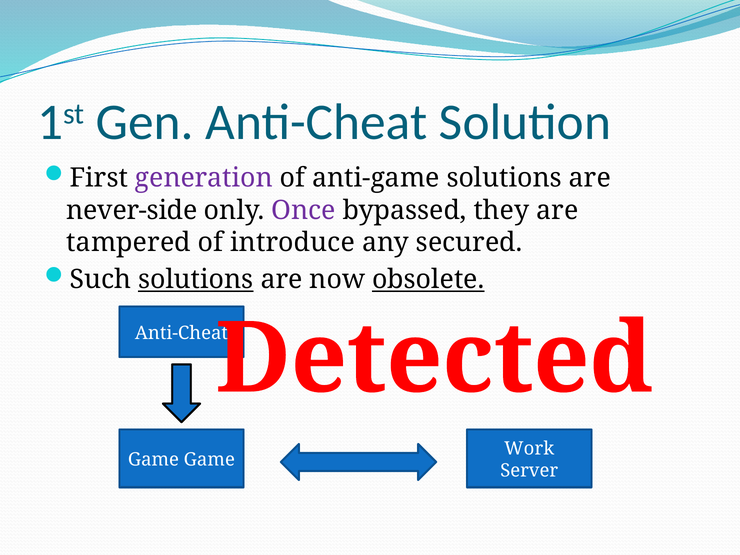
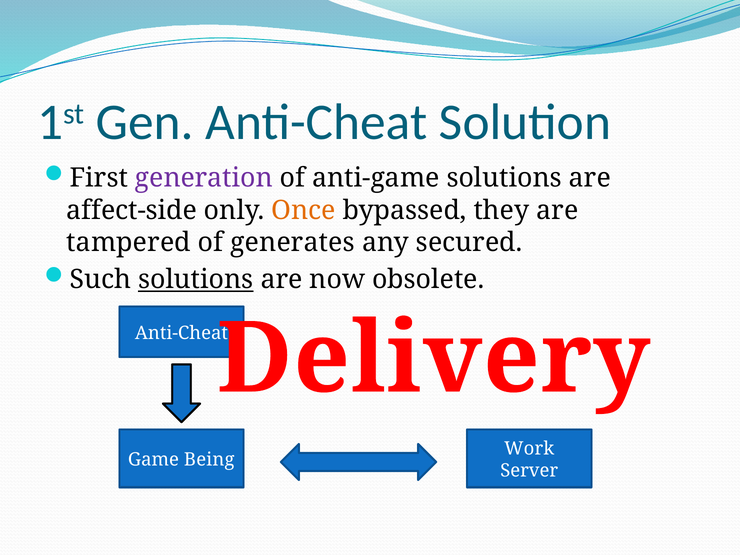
never-side: never-side -> affect-side (132, 210)
Once colour: purple -> orange (303, 210)
introduce: introduce -> generates (293, 242)
obsolete underline: present -> none (428, 280)
Detected: Detected -> Delivery (434, 359)
Game Game: Game -> Being (209, 460)
